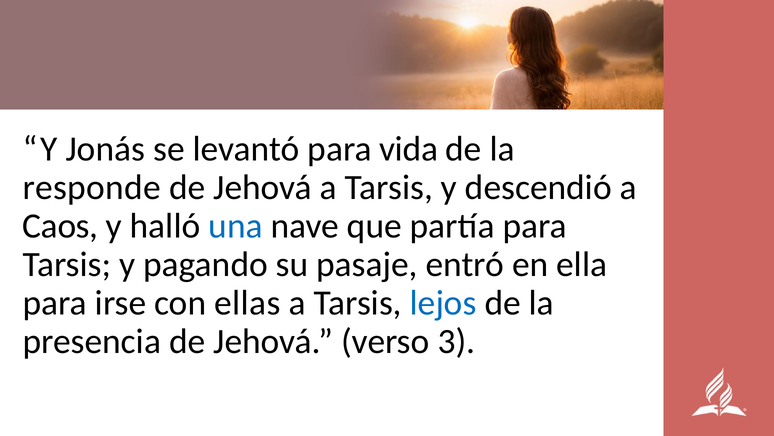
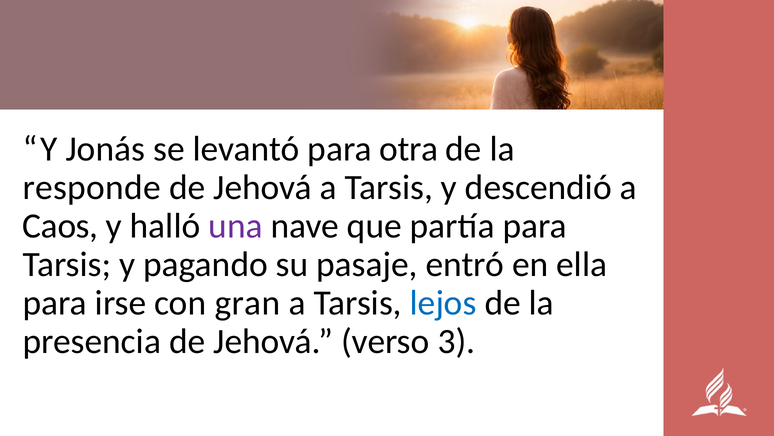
vida: vida -> otra (409, 149)
una colour: blue -> purple (235, 226)
ellas: ellas -> gran (247, 302)
